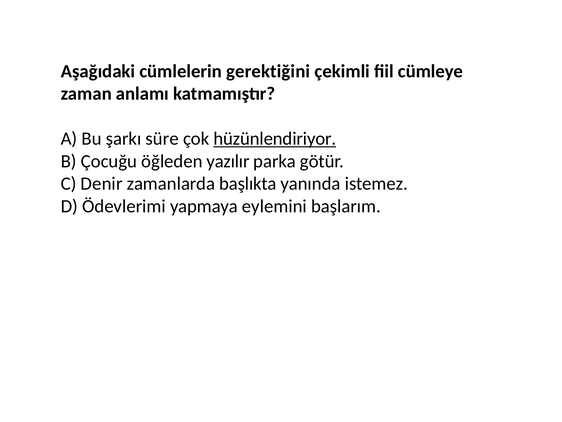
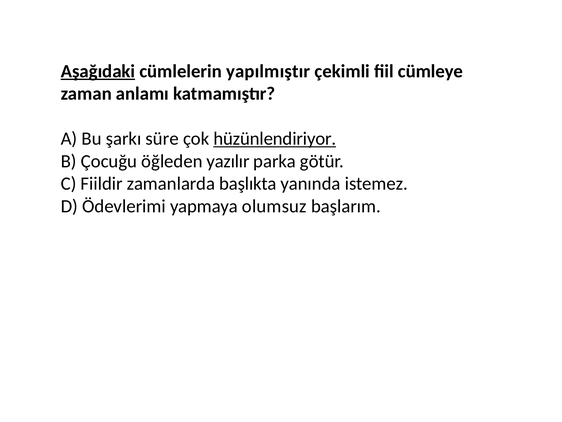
Aşağıdaki underline: none -> present (98, 71)
gerektiğini: gerektiğini -> yapılmıştır (268, 71)
Denir: Denir -> Fiildir (102, 184)
eylemini: eylemini -> olumsuz (274, 206)
